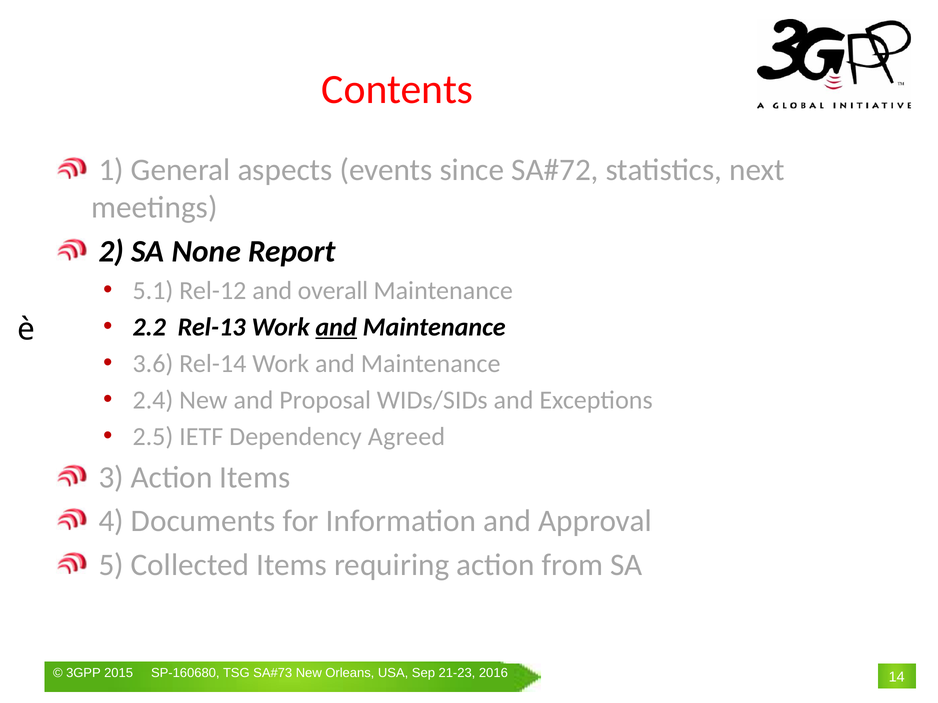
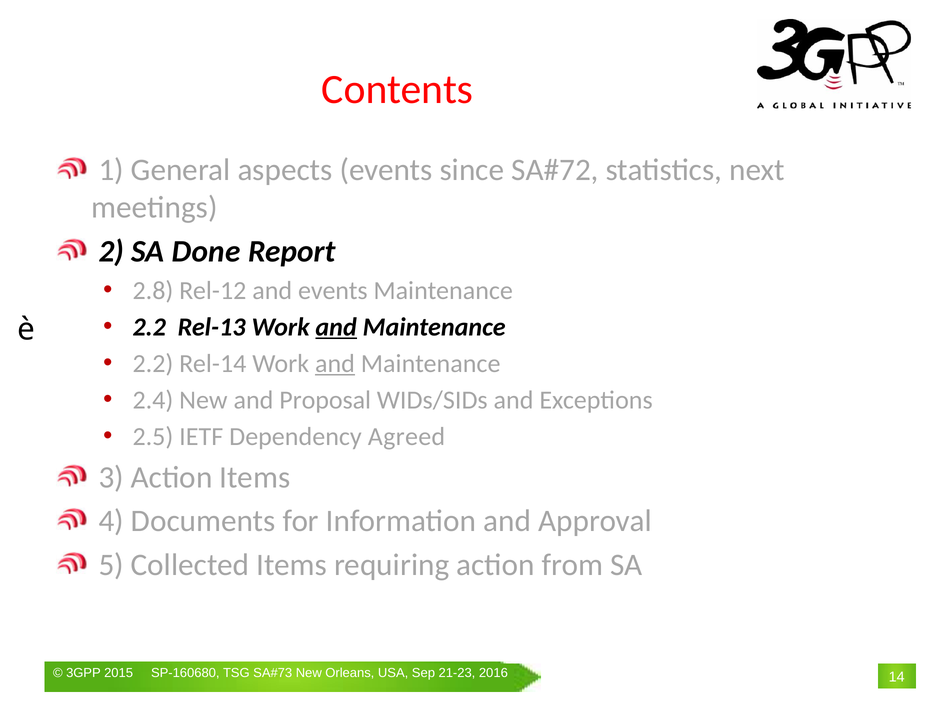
None: None -> Done (206, 252)
5.1: 5.1 -> 2.8 (153, 291)
and overall: overall -> events (333, 291)
3.6: 3.6 -> 2.2 (153, 364)
and underline: none -> present (335, 364)
